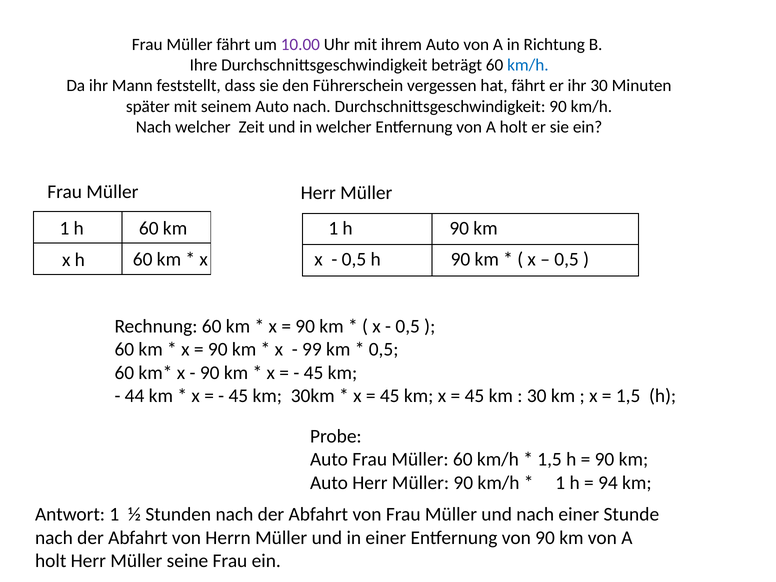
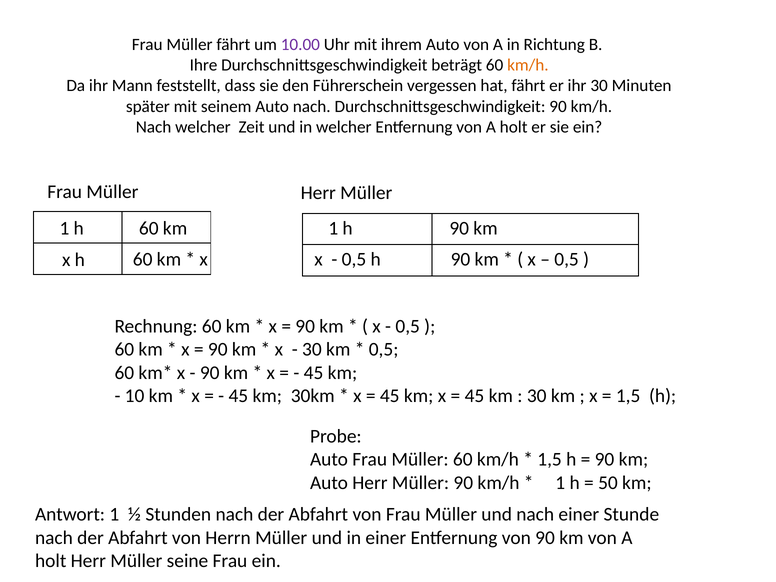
km/h colour: blue -> orange (528, 65)
99: 99 -> 30 (312, 349)
44: 44 -> 10 (135, 396)
94: 94 -> 50 (608, 483)
